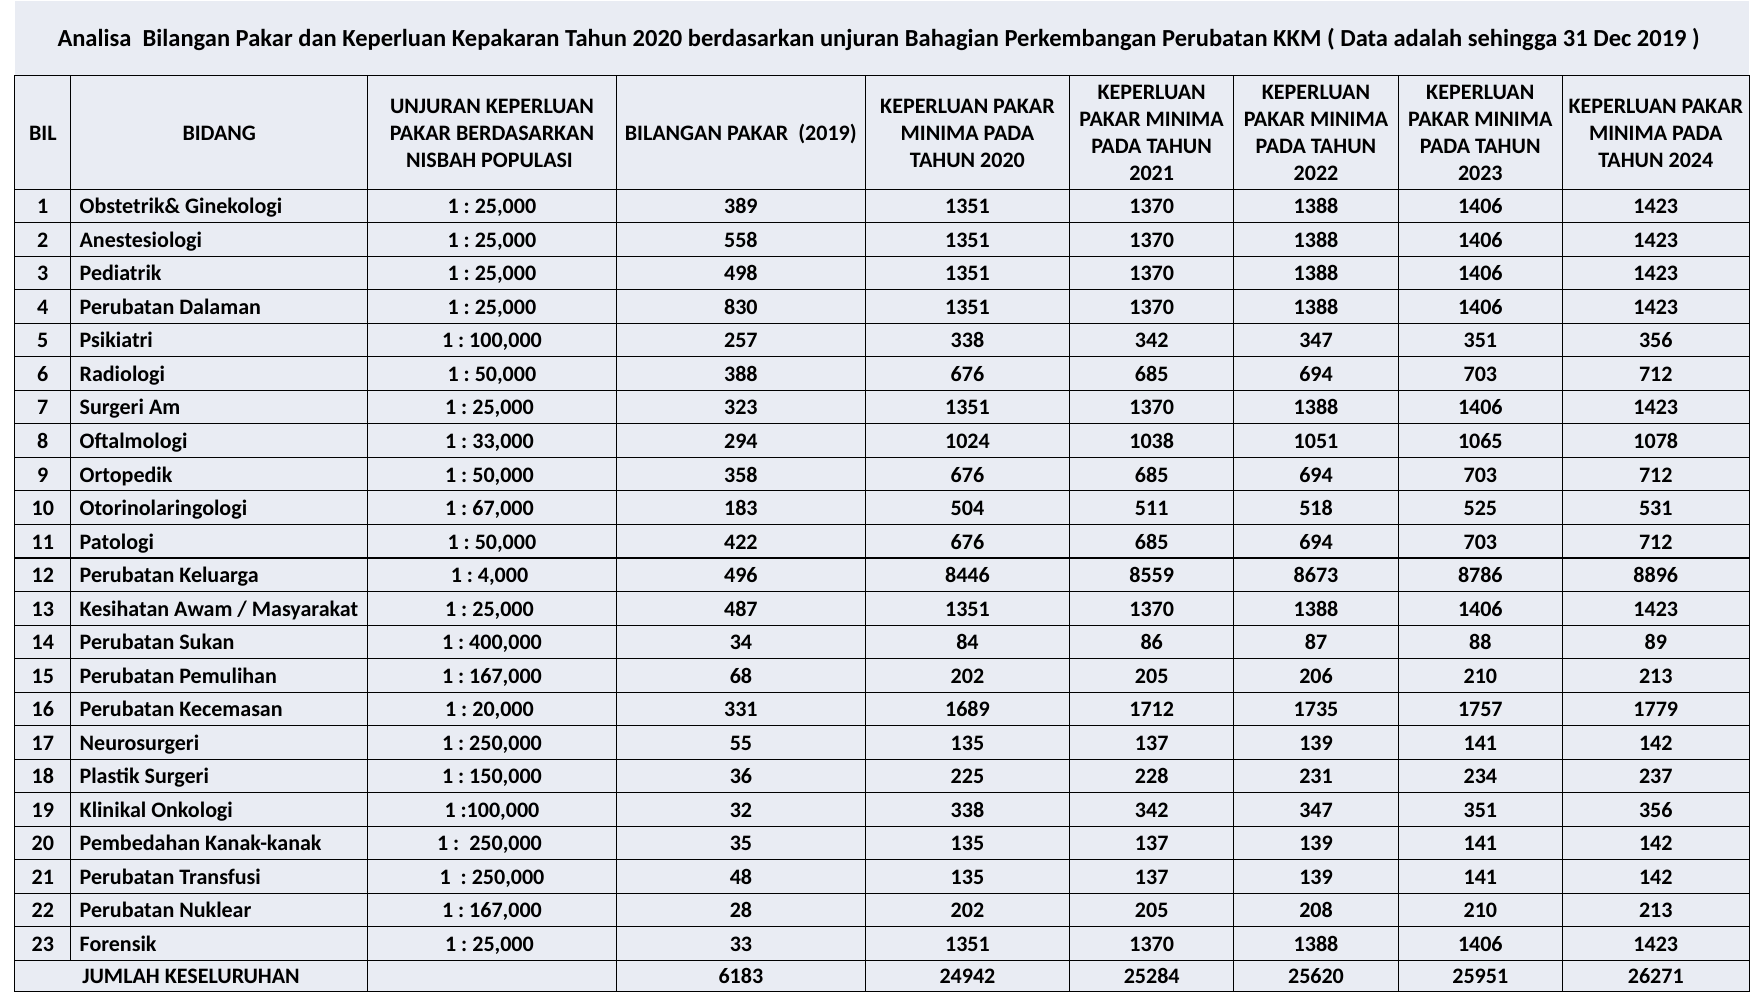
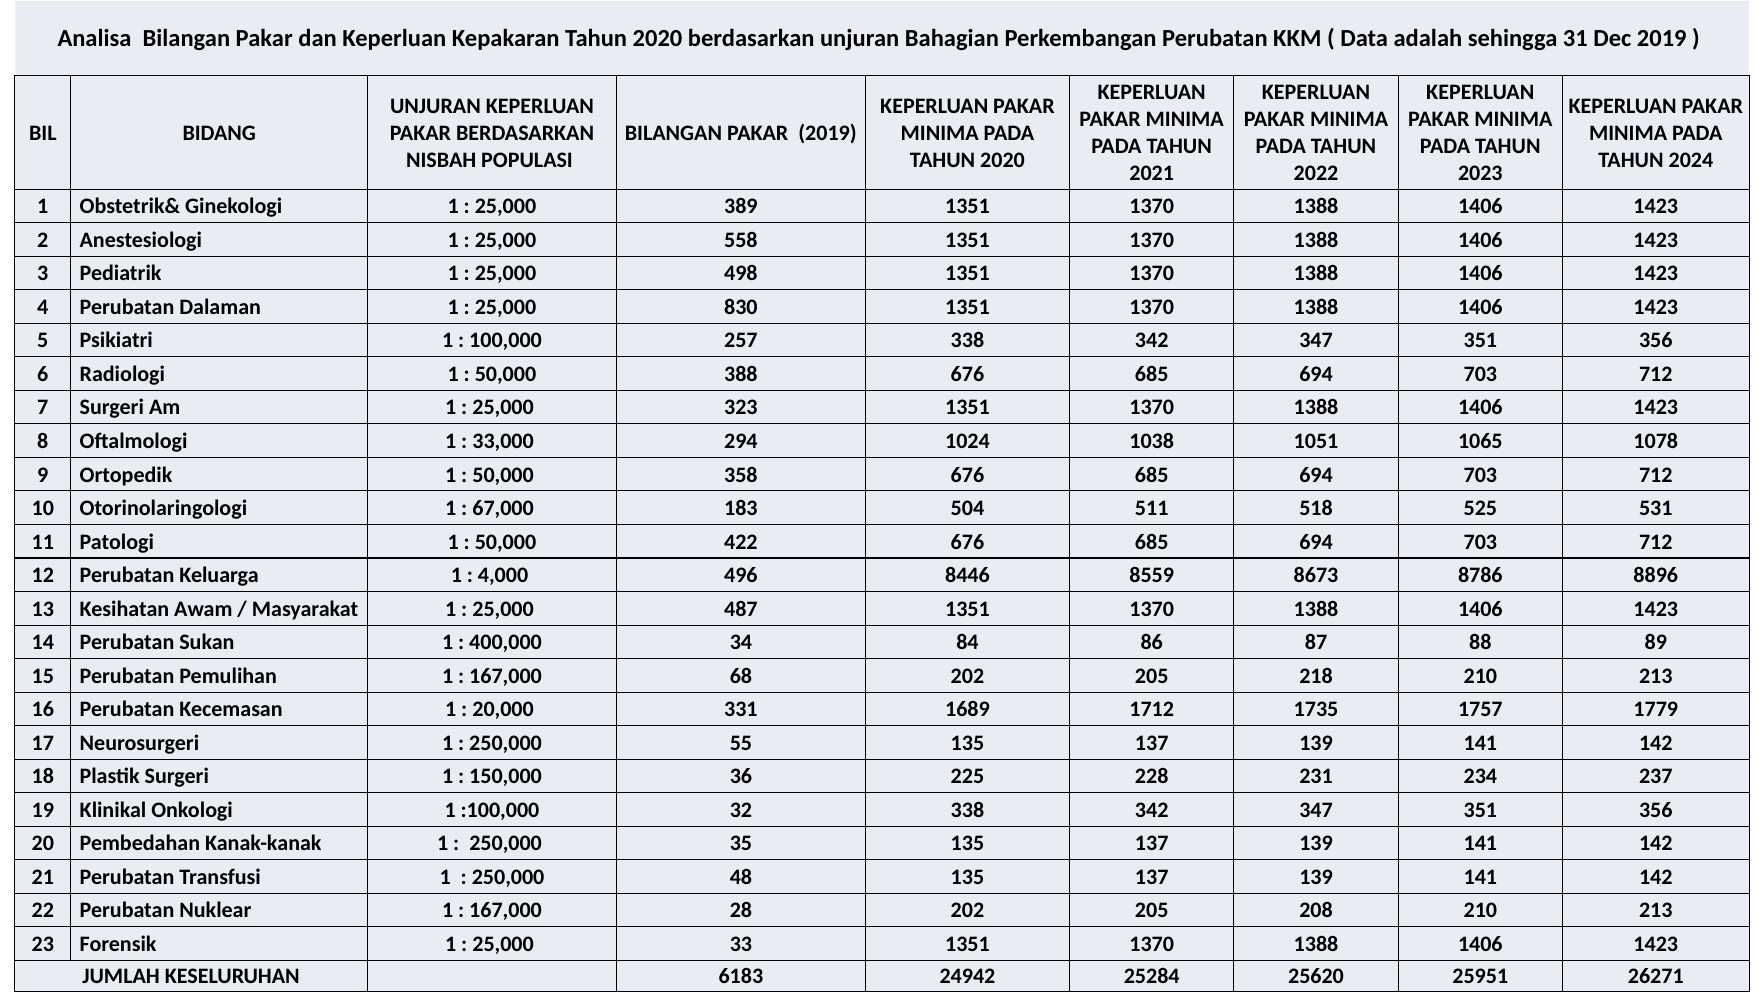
206: 206 -> 218 (1316, 676)
